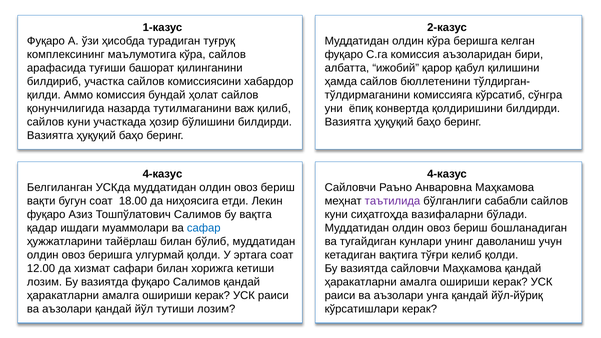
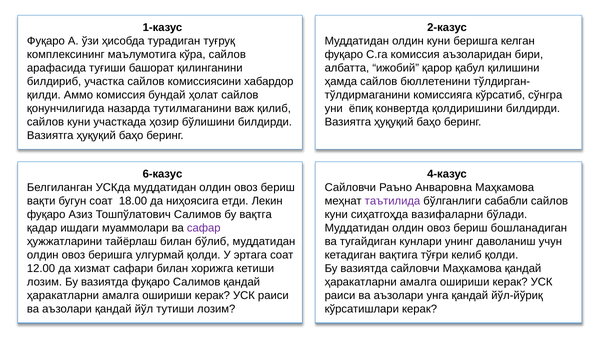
олдин кўра: кўра -> куни (439, 41)
4-казус: 4-казус -> 6-казус (162, 174)
сафар colour: blue -> purple (204, 228)
